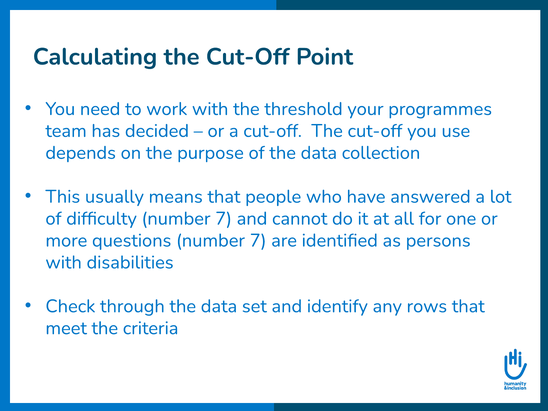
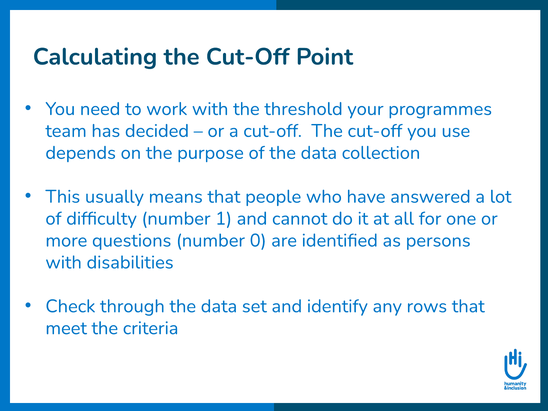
difficulty number 7: 7 -> 1 (224, 219)
questions number 7: 7 -> 0 (258, 240)
